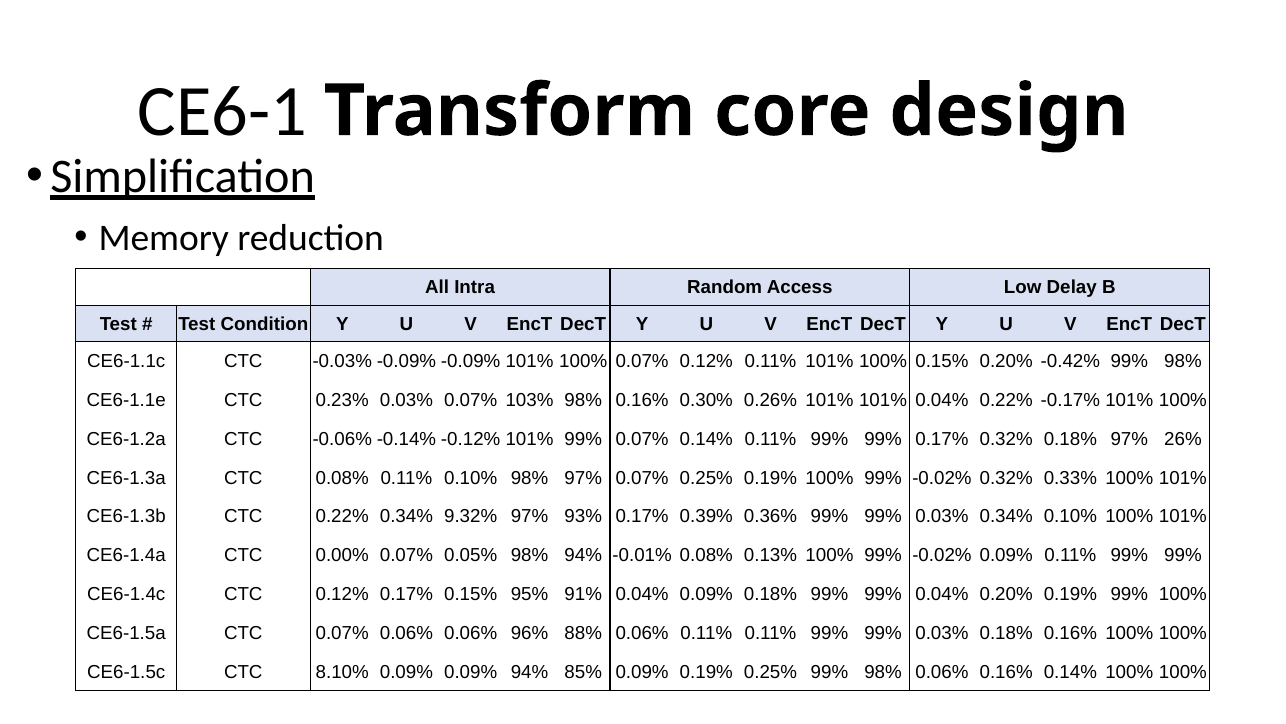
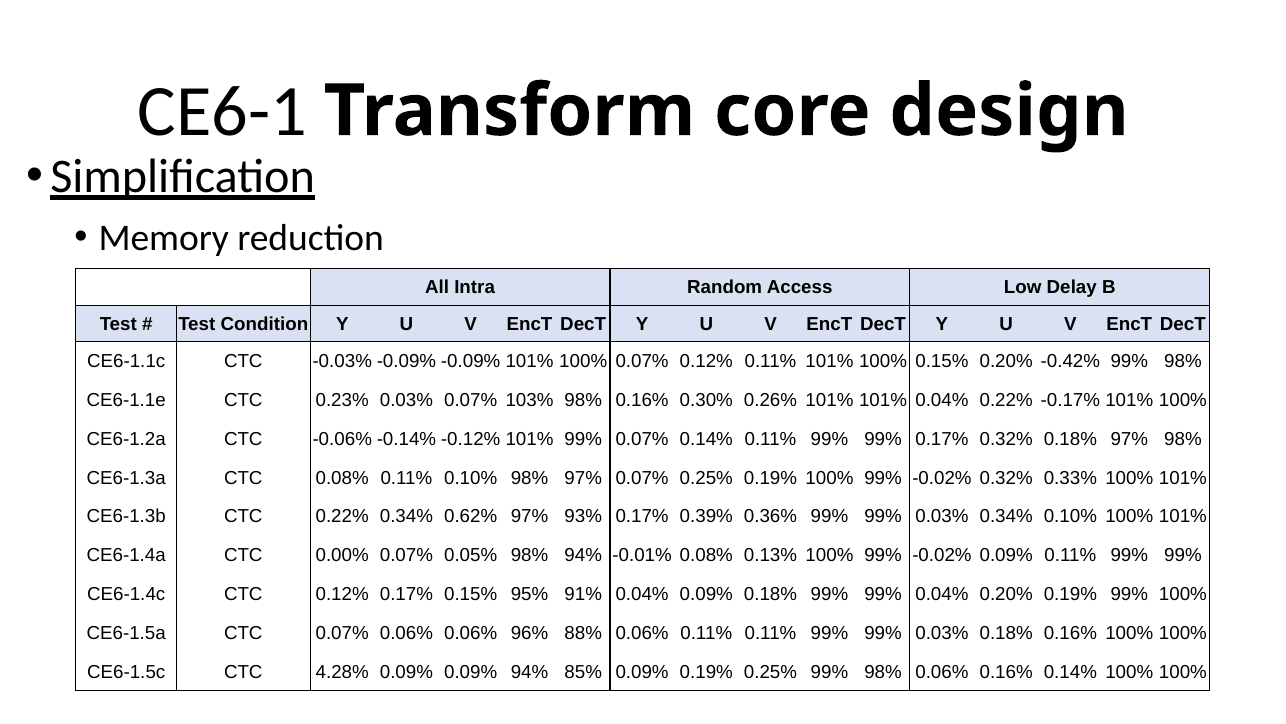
97% 26%: 26% -> 98% (1183, 439)
9.32%: 9.32% -> 0.62% (471, 516)
8.10%: 8.10% -> 4.28% (342, 671)
